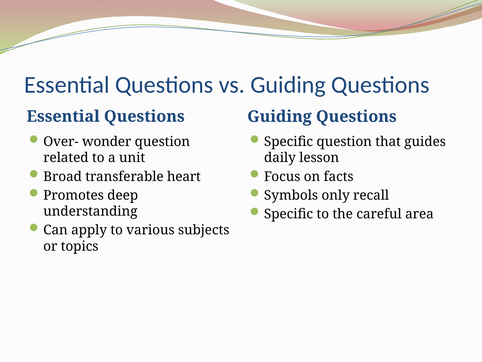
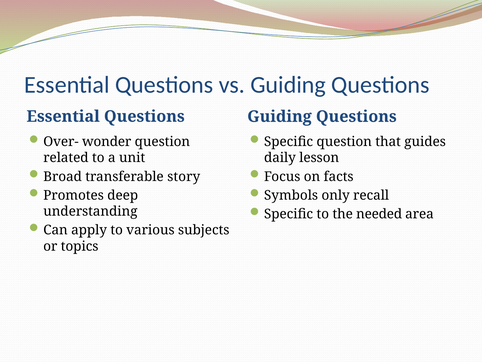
heart: heart -> story (184, 176)
careful: careful -> needed (379, 214)
